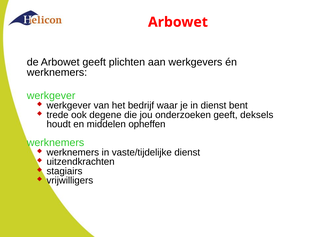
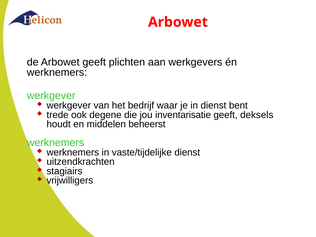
onderzoeken: onderzoeken -> inventarisatie (183, 115)
opheffen: opheffen -> beheerst (147, 124)
